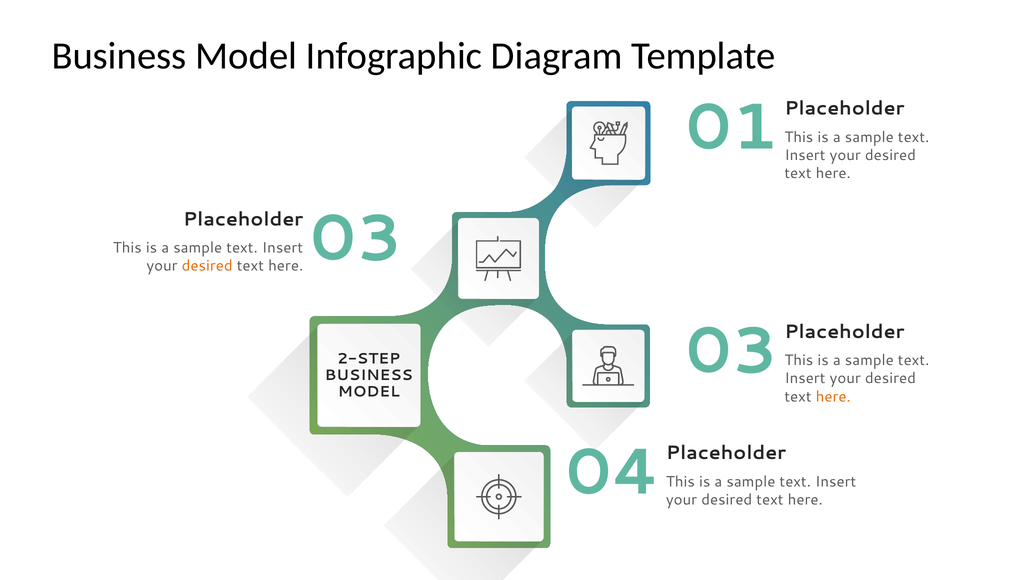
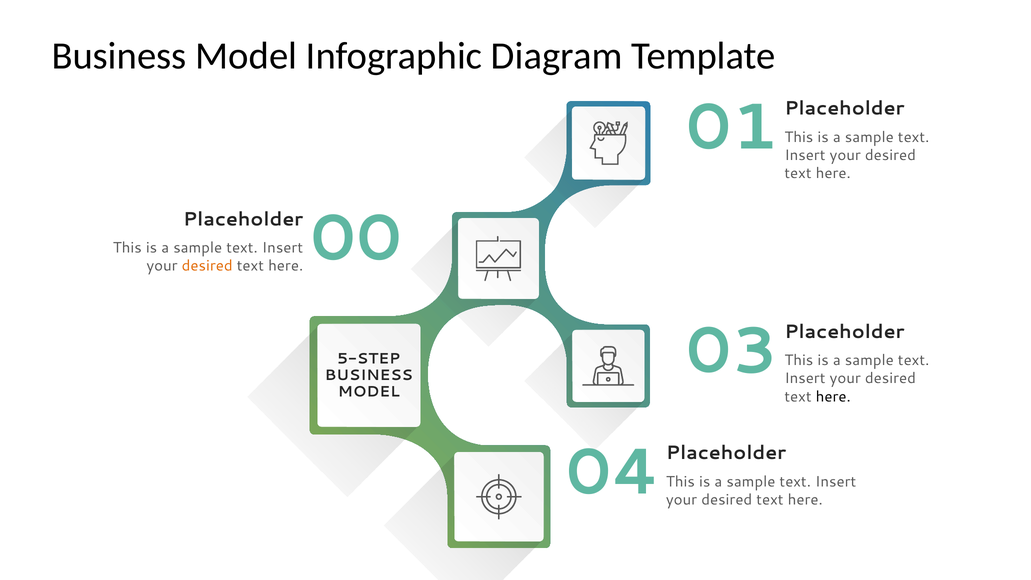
03: 03 -> 00 (356, 239)
2-STEP: 2-STEP -> 5-STEP (369, 359)
here colour: orange -> black (833, 397)
